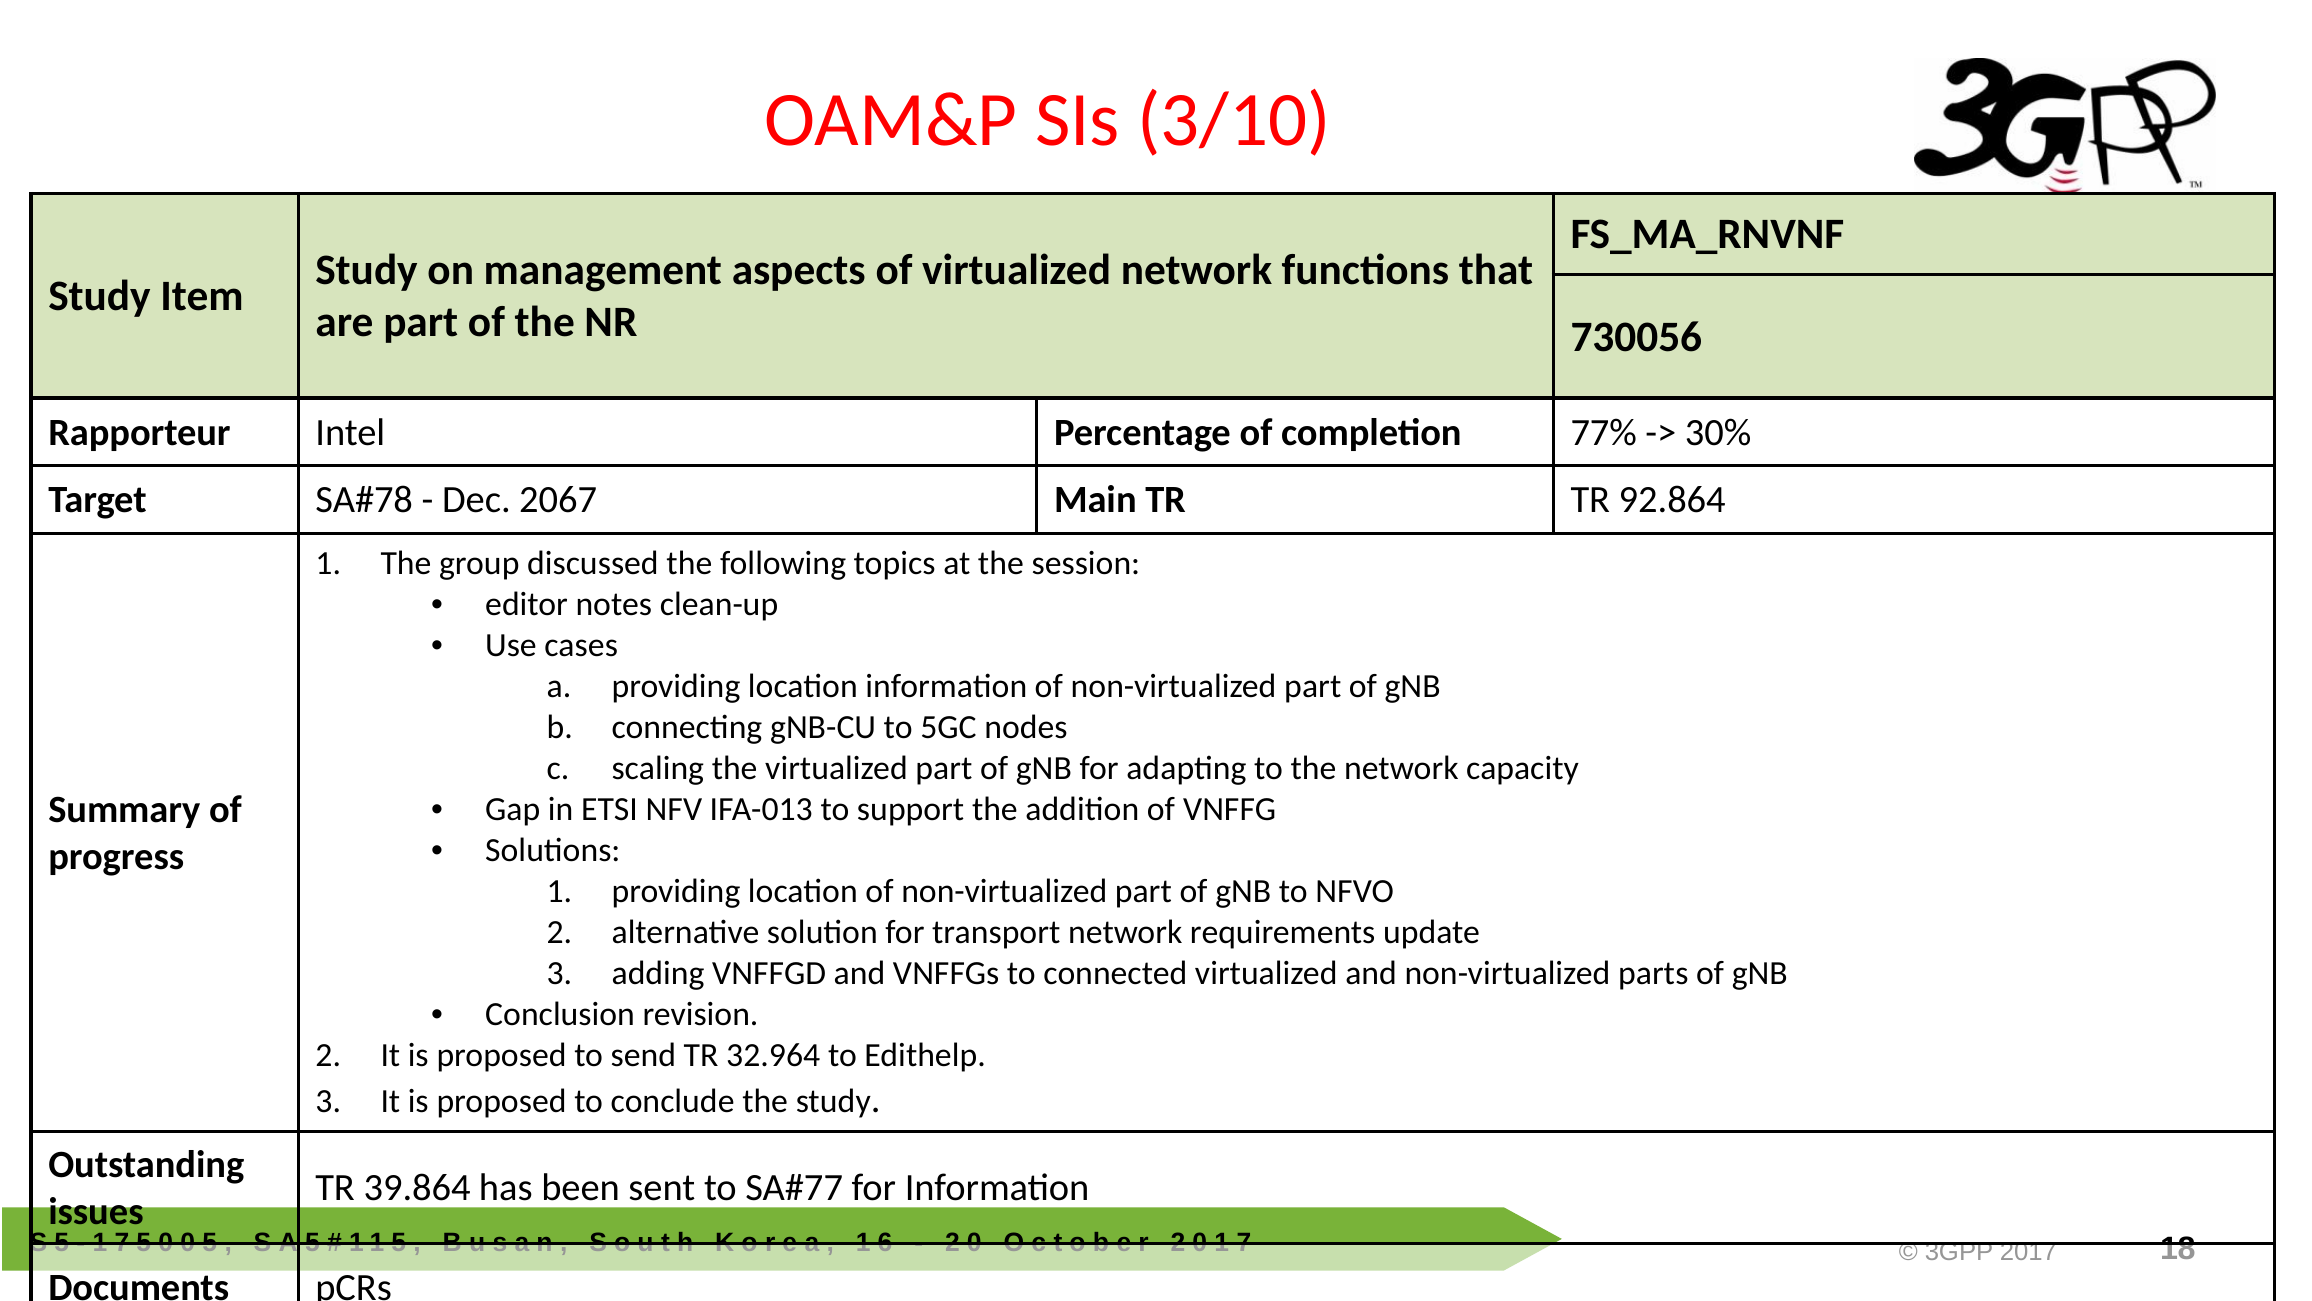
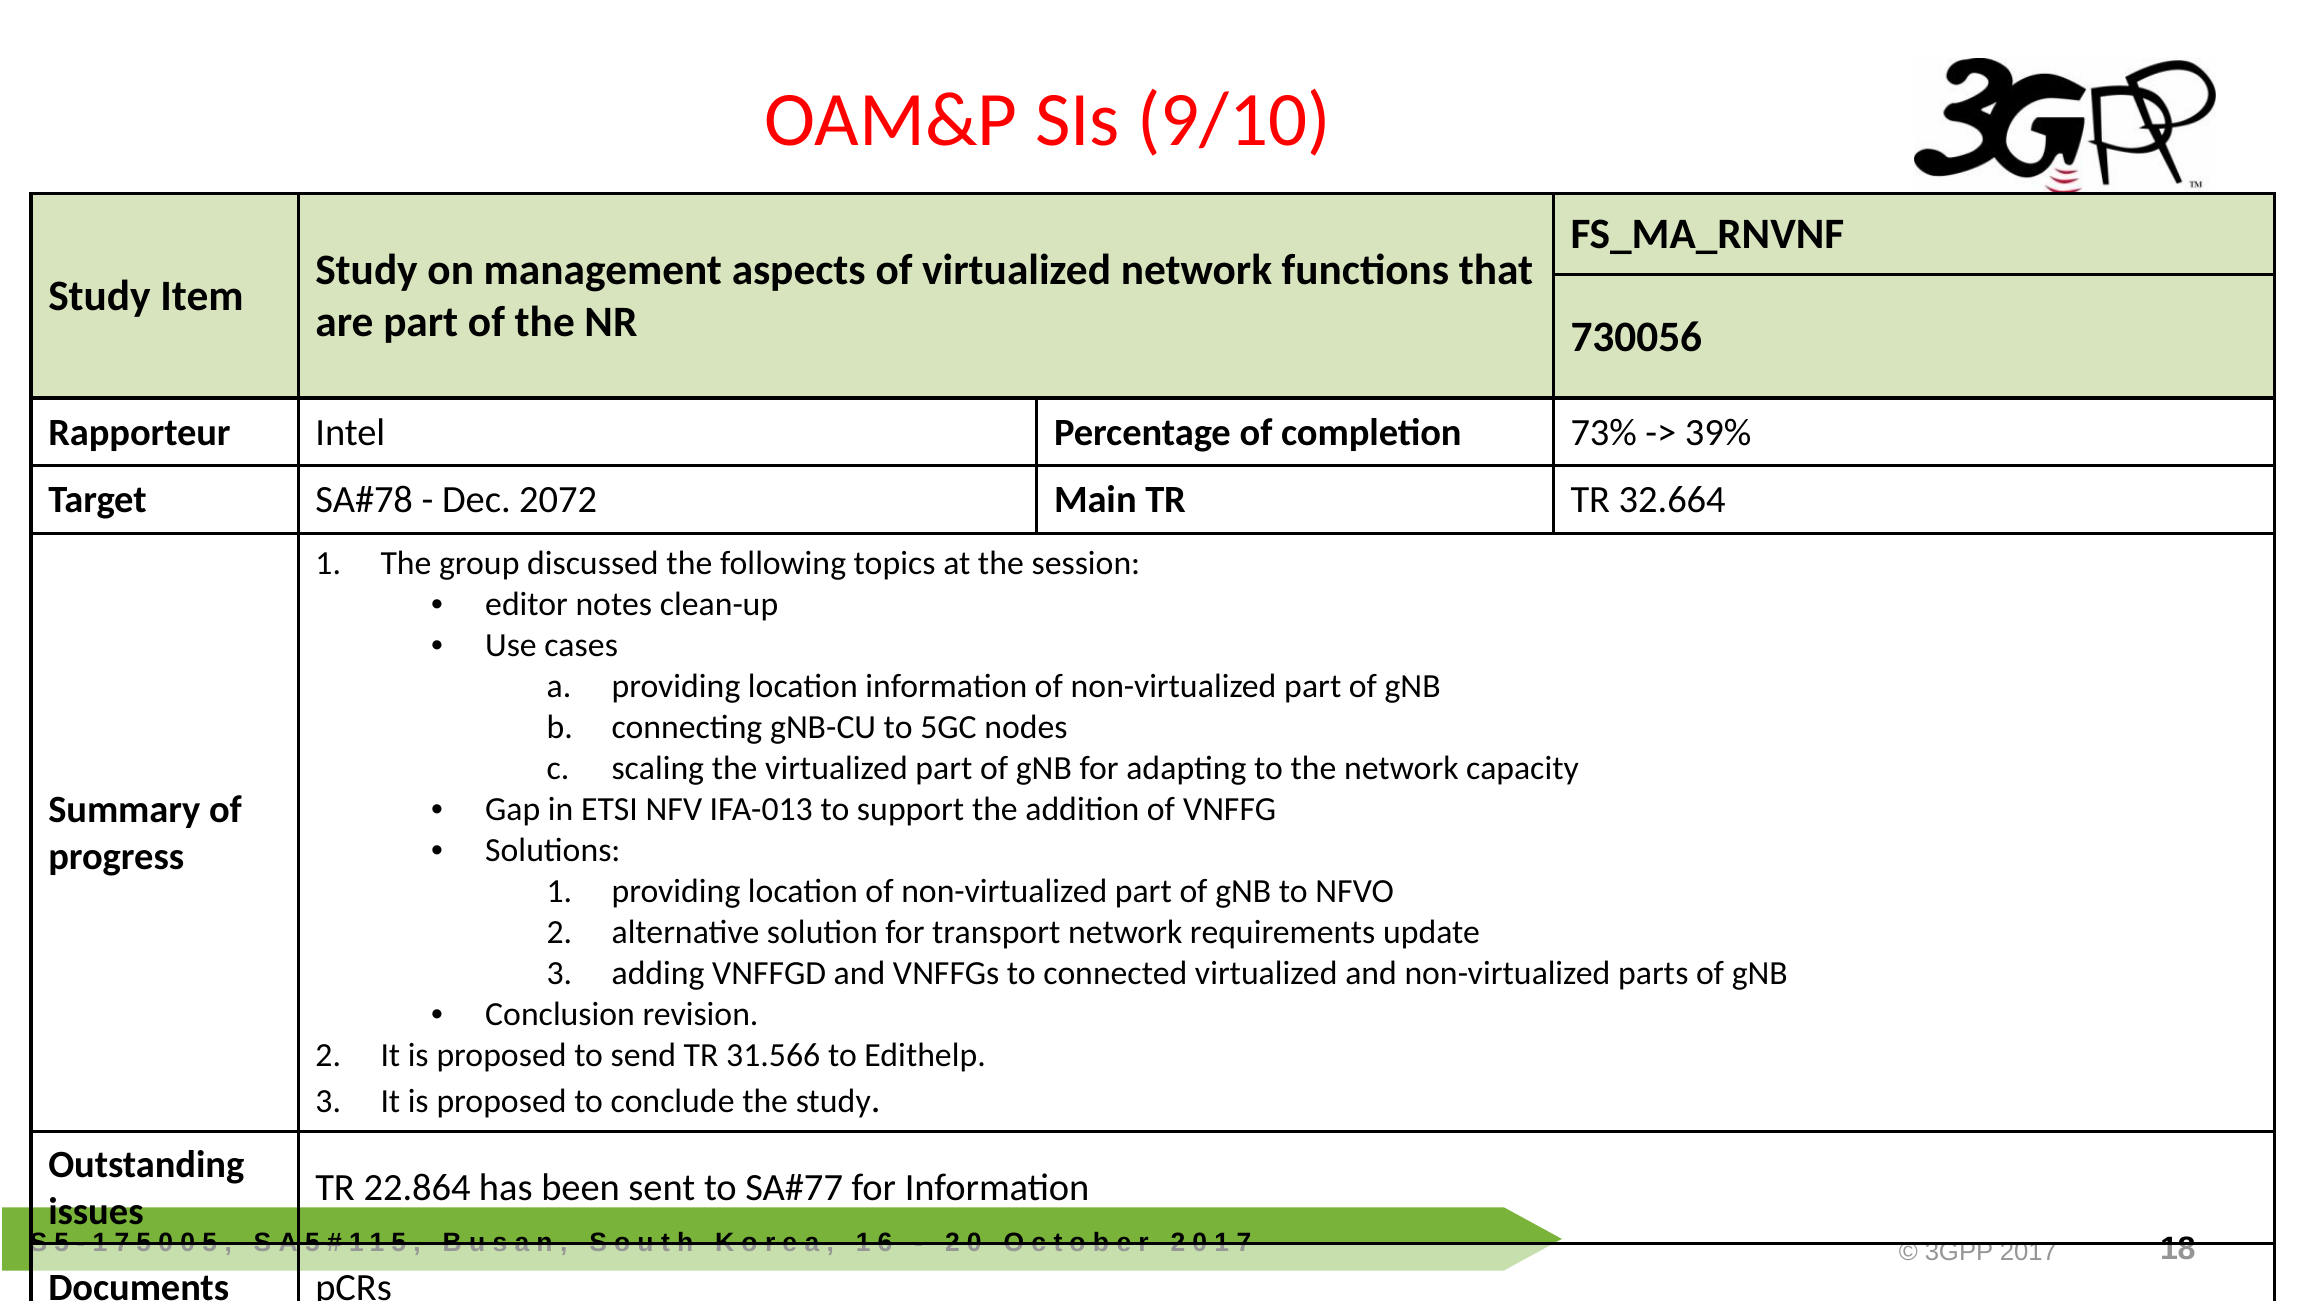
3/10: 3/10 -> 9/10 (1234, 120)
77%: 77% -> 73% (1604, 432)
30%: 30% -> 39% (1718, 432)
2067: 2067 -> 2072 (558, 500)
92.864: 92.864 -> 32.664 (1672, 500)
32.964: 32.964 -> 31.566 (773, 1055)
39.864: 39.864 -> 22.864 (417, 1187)
